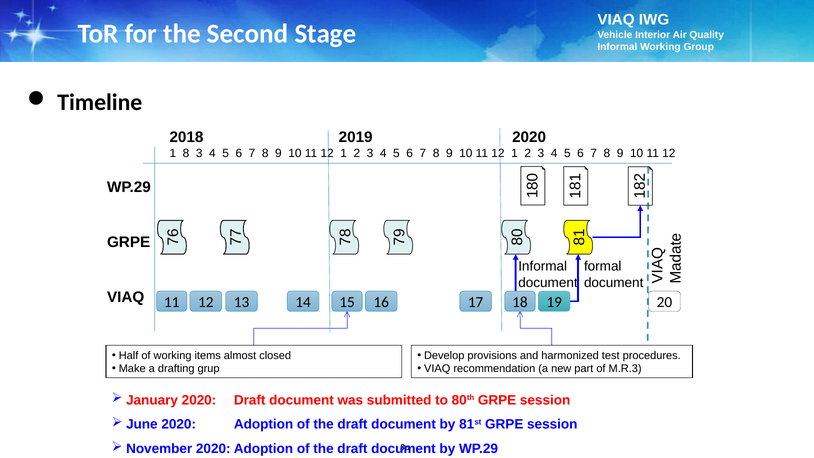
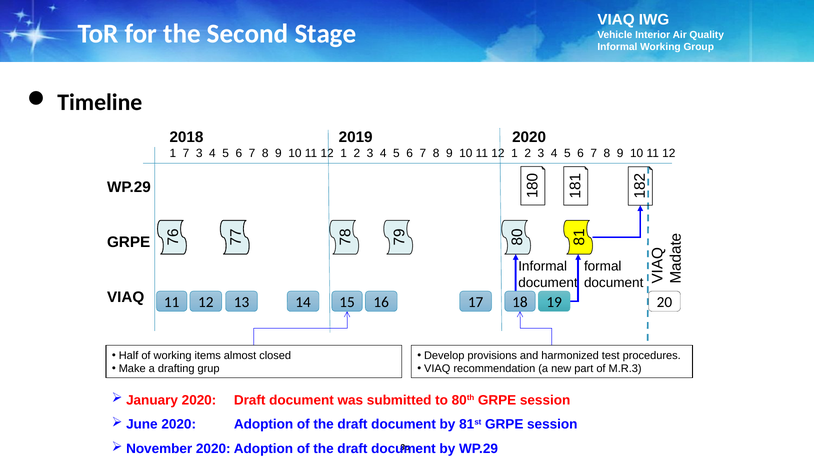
8: 8 -> 7 (186, 153)
